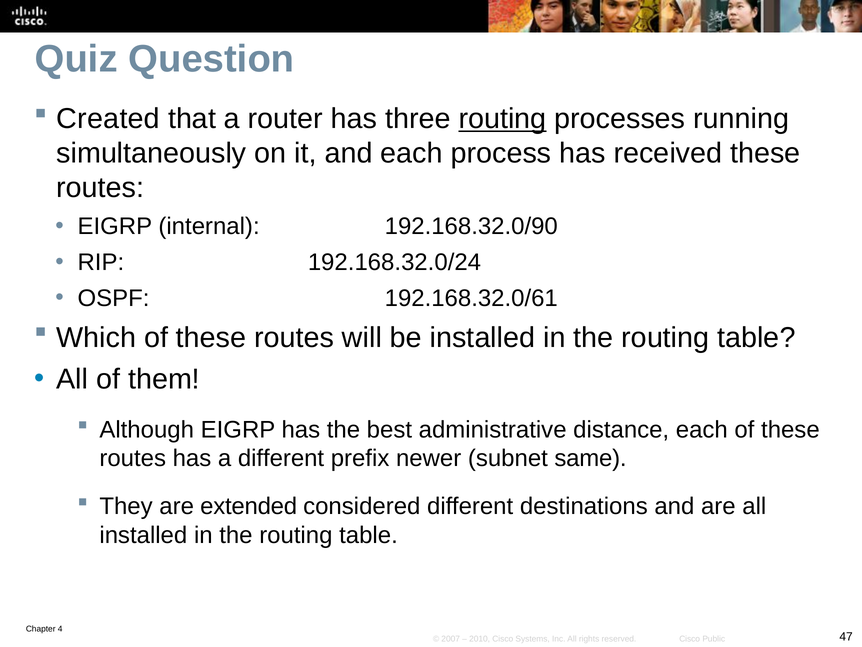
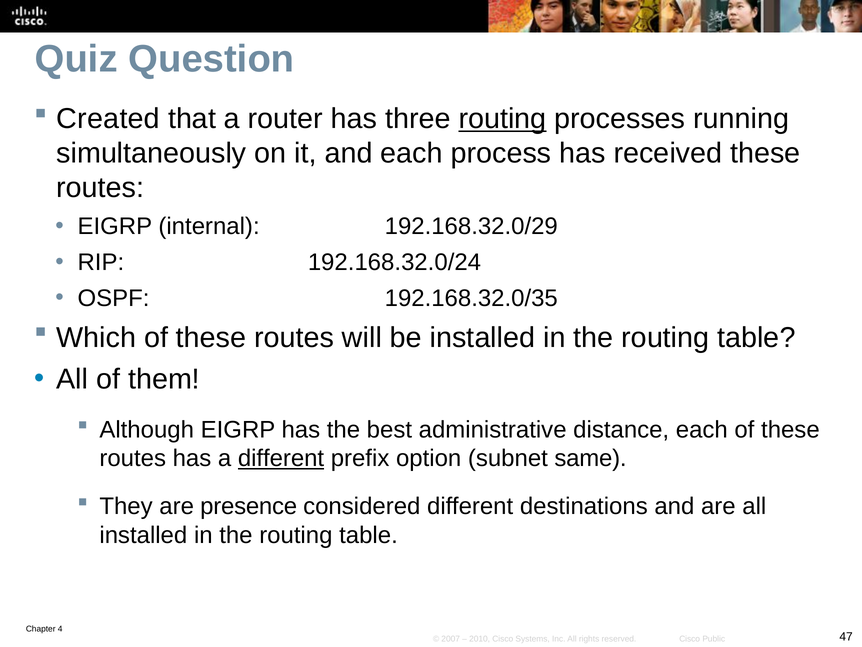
192.168.32.0/90: 192.168.32.0/90 -> 192.168.32.0/29 (471, 226)
192.168.32.0/61: 192.168.32.0/61 -> 192.168.32.0/35 (471, 298)
different underline: none -> present (281, 458)
newer: newer -> option (429, 458)
extended: extended -> presence (249, 506)
